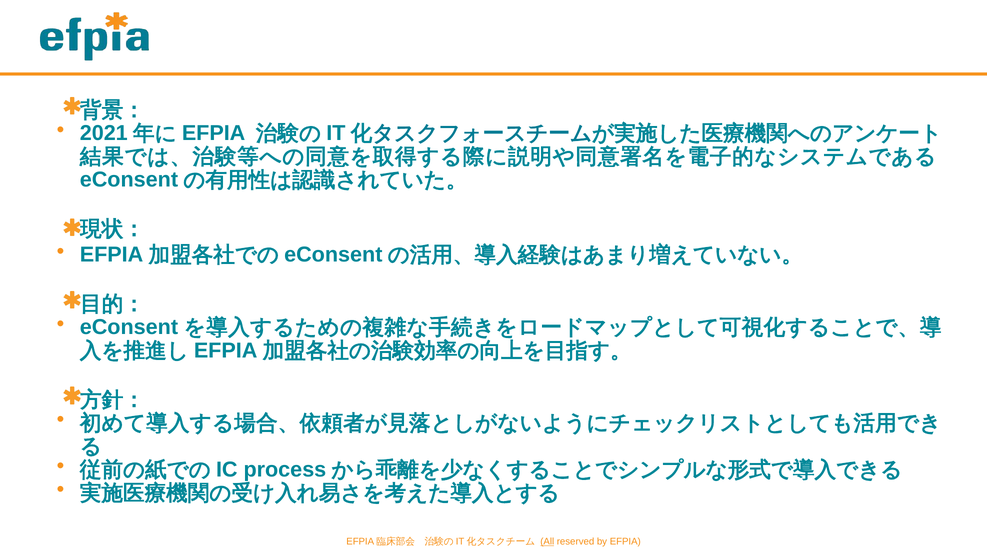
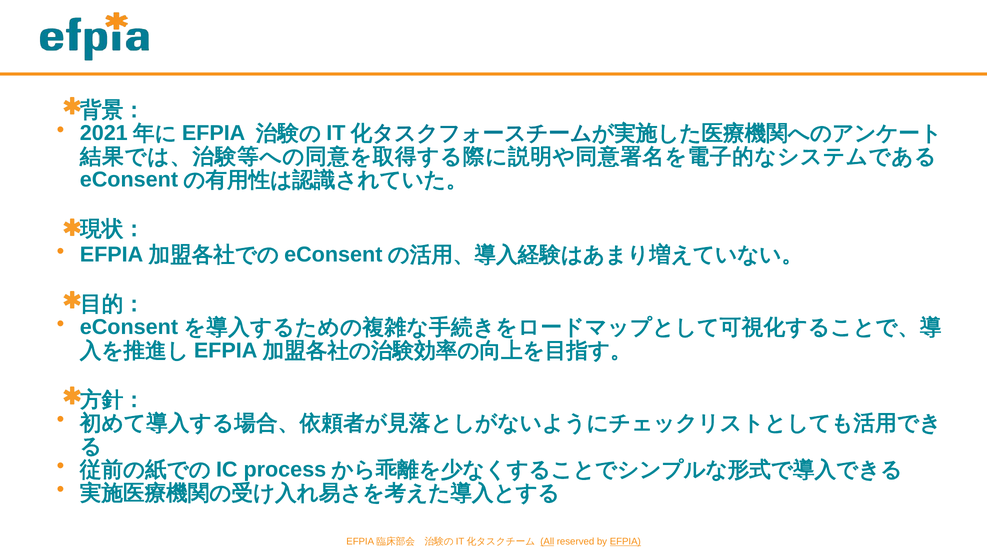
EFPIA underline: none -> present (625, 542)
